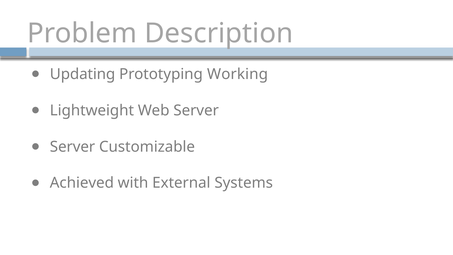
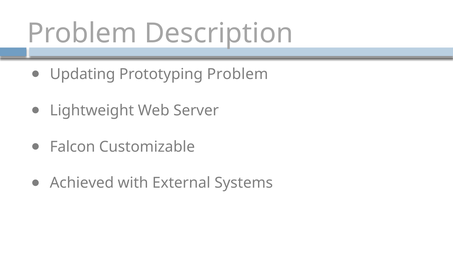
Prototyping Working: Working -> Problem (238, 74)
Server: Server -> Falcon (73, 147)
